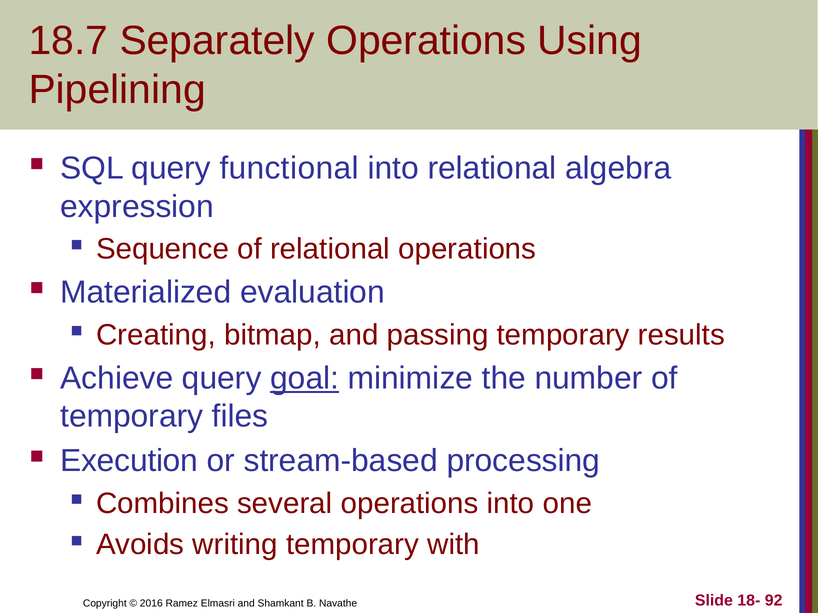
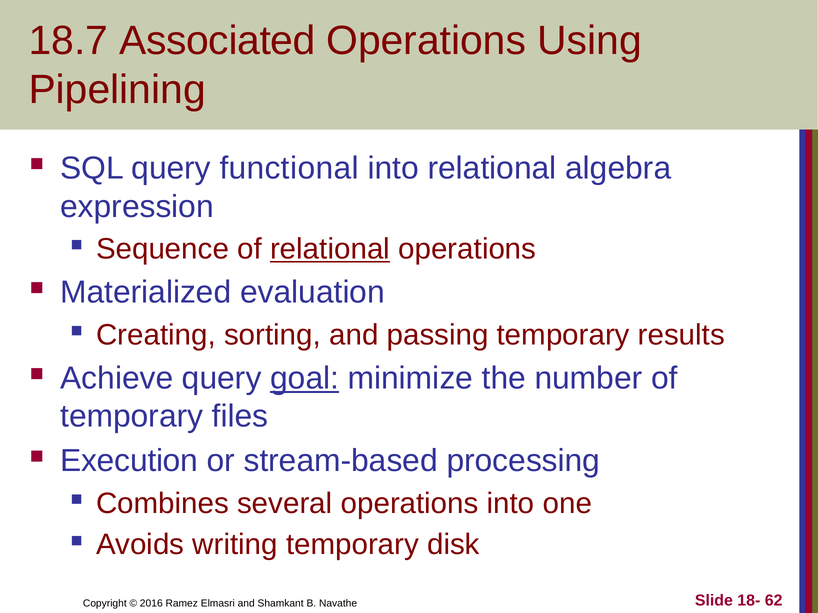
Separately: Separately -> Associated (217, 41)
relational underline: none -> present (330, 249)
bitmap: bitmap -> sorting (273, 335)
with: with -> disk (453, 545)
92: 92 -> 62 (774, 601)
